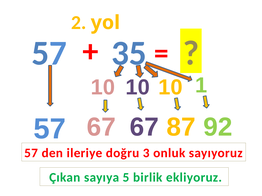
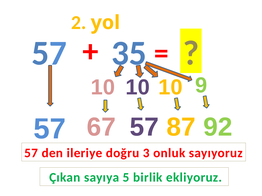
1: 1 -> 9 (201, 86)
67 67: 67 -> 57 (144, 127)
